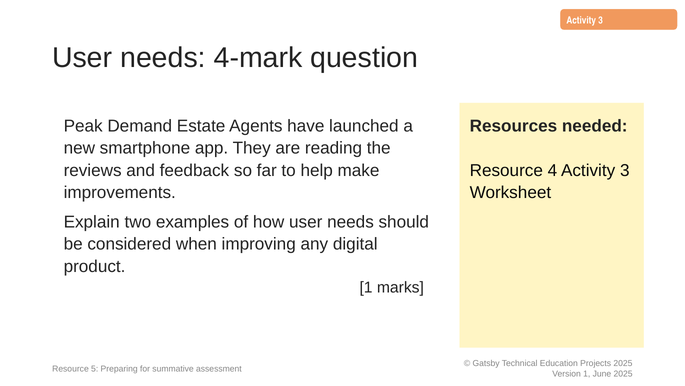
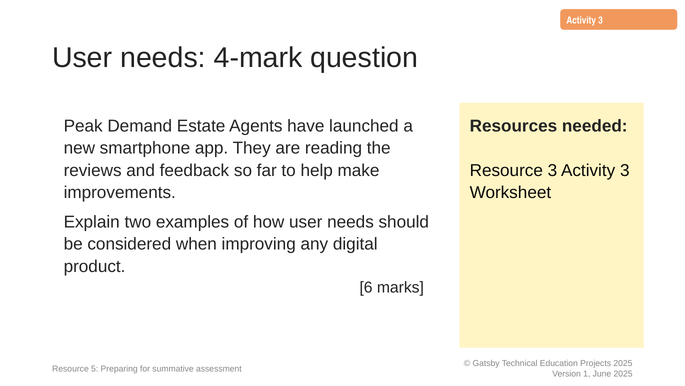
Resource 4: 4 -> 3 (552, 170)
1: 1 -> 6 (366, 287)
